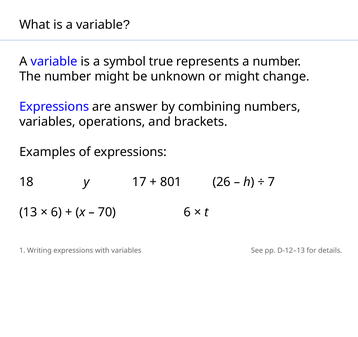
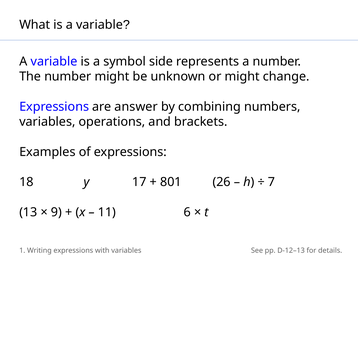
true: true -> side (161, 61)
6: 6 -> 9 (56, 212)
70: 70 -> 11 (107, 212)
